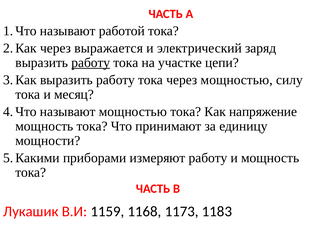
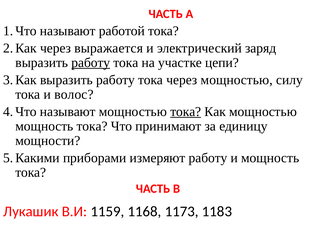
месяц: месяц -> волос (74, 94)
тока underline: none -> present (186, 112)
Как напряжение: напряжение -> мощностью (263, 112)
